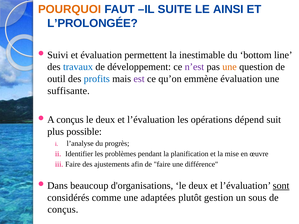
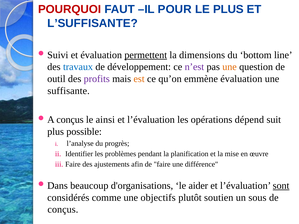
POURQUOI colour: orange -> red (70, 9)
SUITE: SUITE -> POUR (175, 9)
LE AINSI: AINSI -> PLUS (228, 9)
L’PROLONGÉE: L’PROLONGÉE -> L’SUFFISANTE (93, 23)
permettent underline: none -> present (146, 55)
inestimable: inestimable -> dimensions (202, 55)
profits colour: blue -> purple (97, 79)
est colour: purple -> orange (139, 79)
deux: deux -> ainsi (105, 120)
d'organisations le deux: deux -> aider (198, 186)
adaptées: adaptées -> objectifs (158, 198)
gestion: gestion -> soutien (219, 198)
